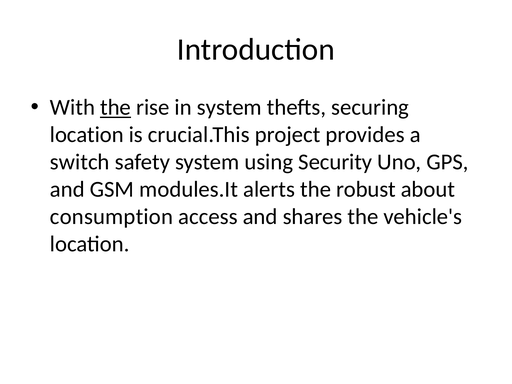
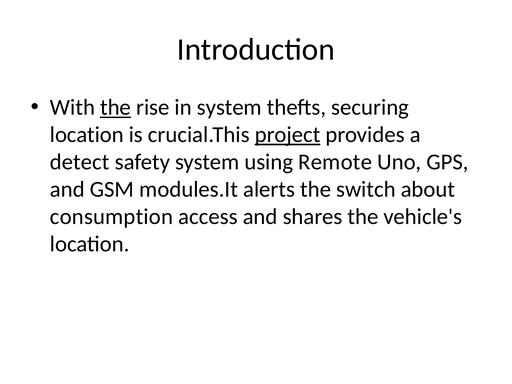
project underline: none -> present (288, 135)
switch: switch -> detect (80, 162)
Security: Security -> Remote (335, 162)
robust: robust -> switch (366, 189)
